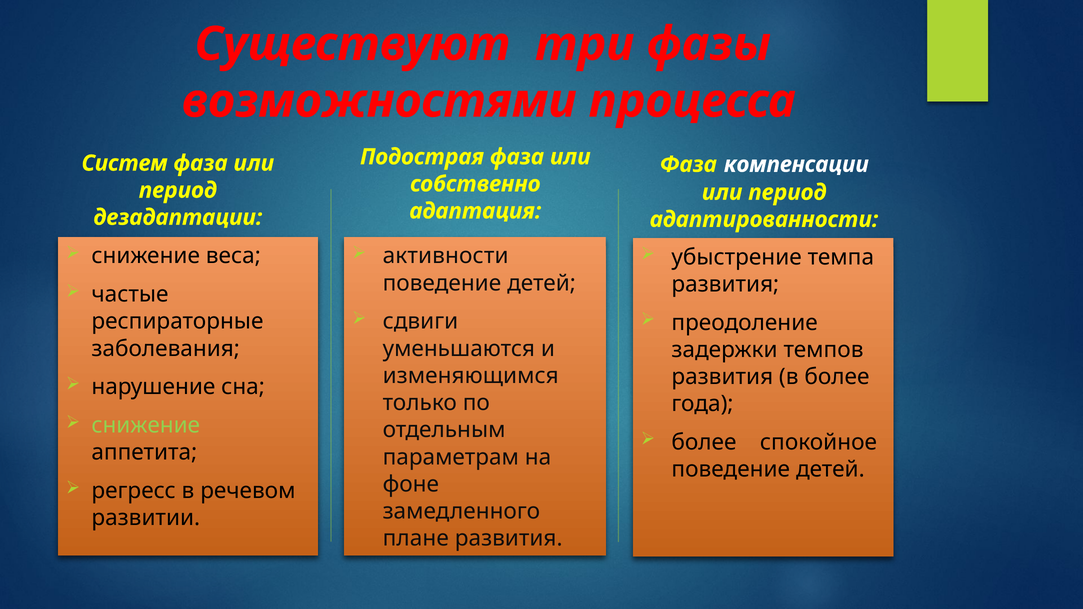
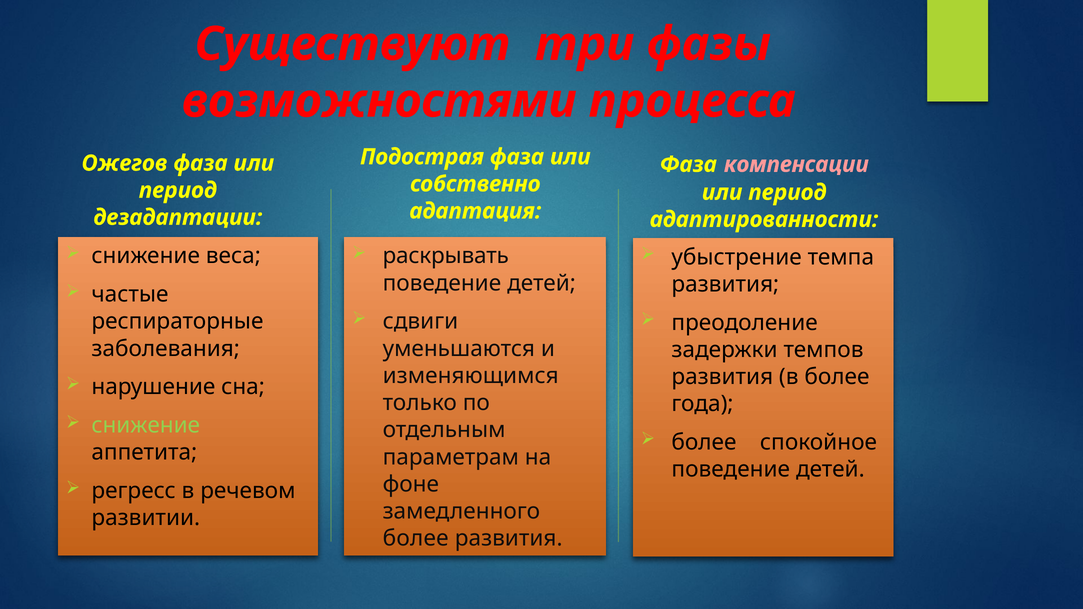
Систем: Систем -> Ожегов (124, 163)
компенсации colour: white -> pink (796, 164)
активности: активности -> раскрывать (446, 256)
плане: плане -> более (416, 539)
